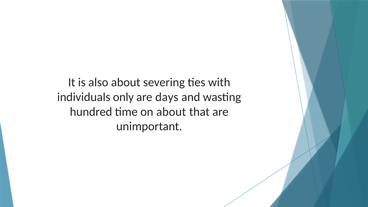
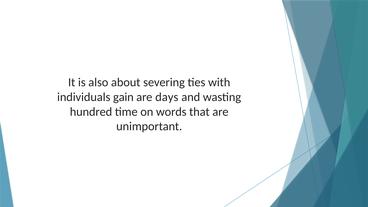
only: only -> gain (123, 97)
on about: about -> words (171, 112)
